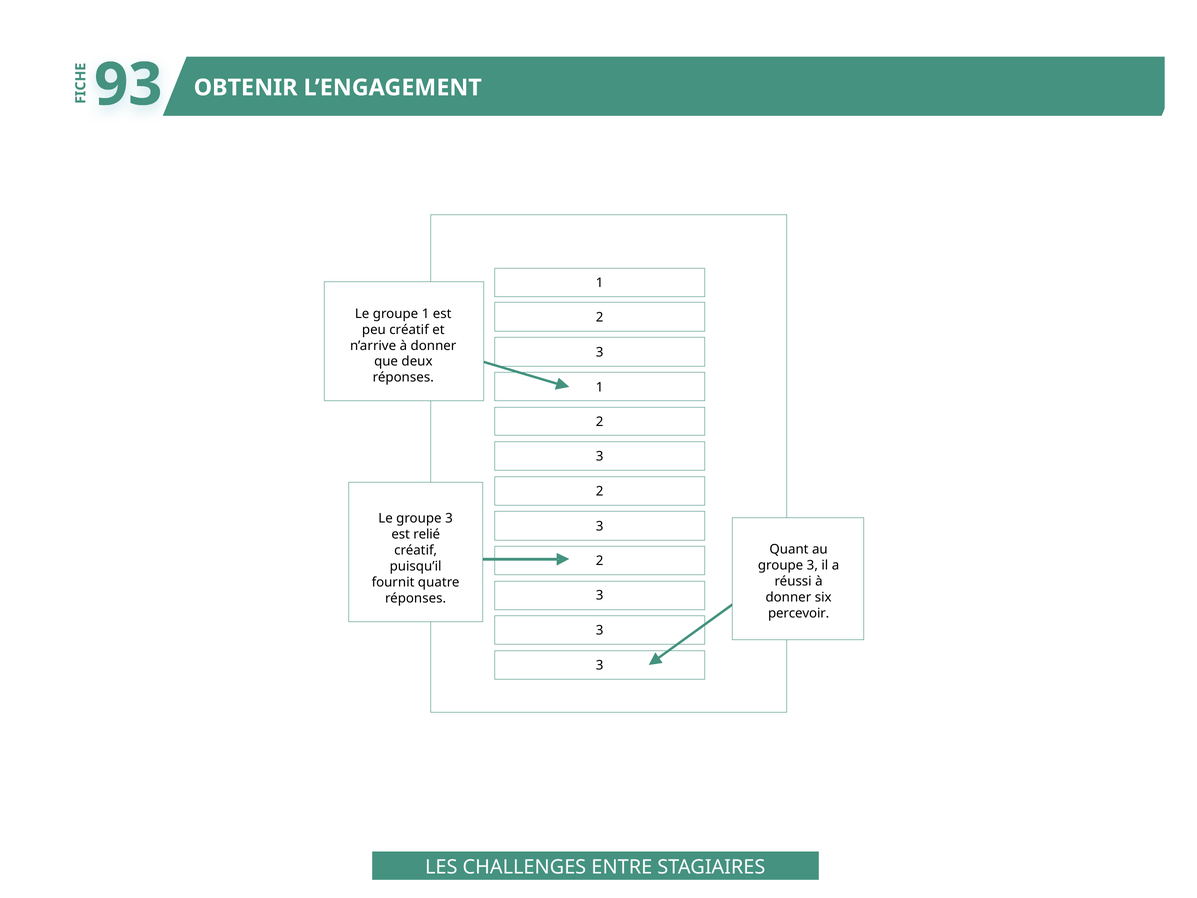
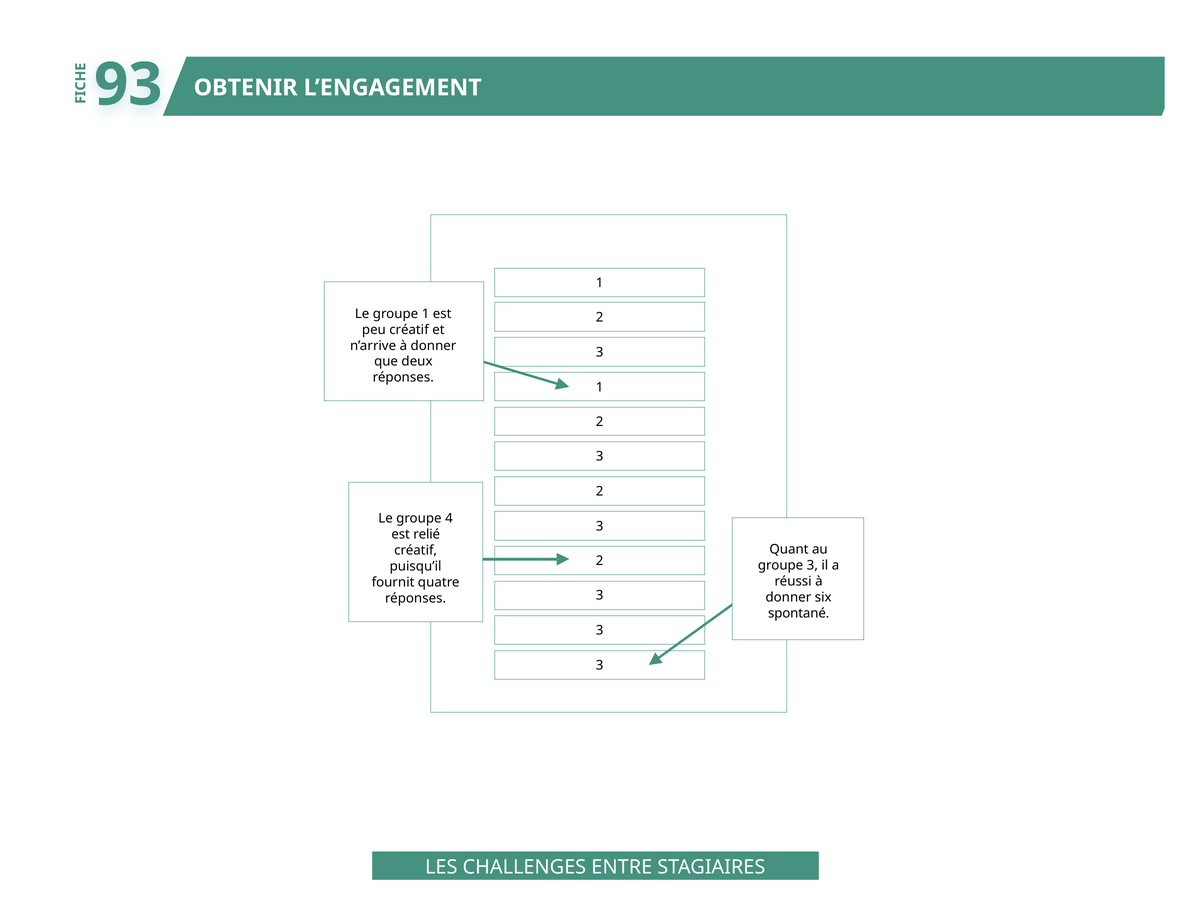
Le groupe 3: 3 -> 4 (449, 518)
percevoir: percevoir -> spontané (799, 613)
